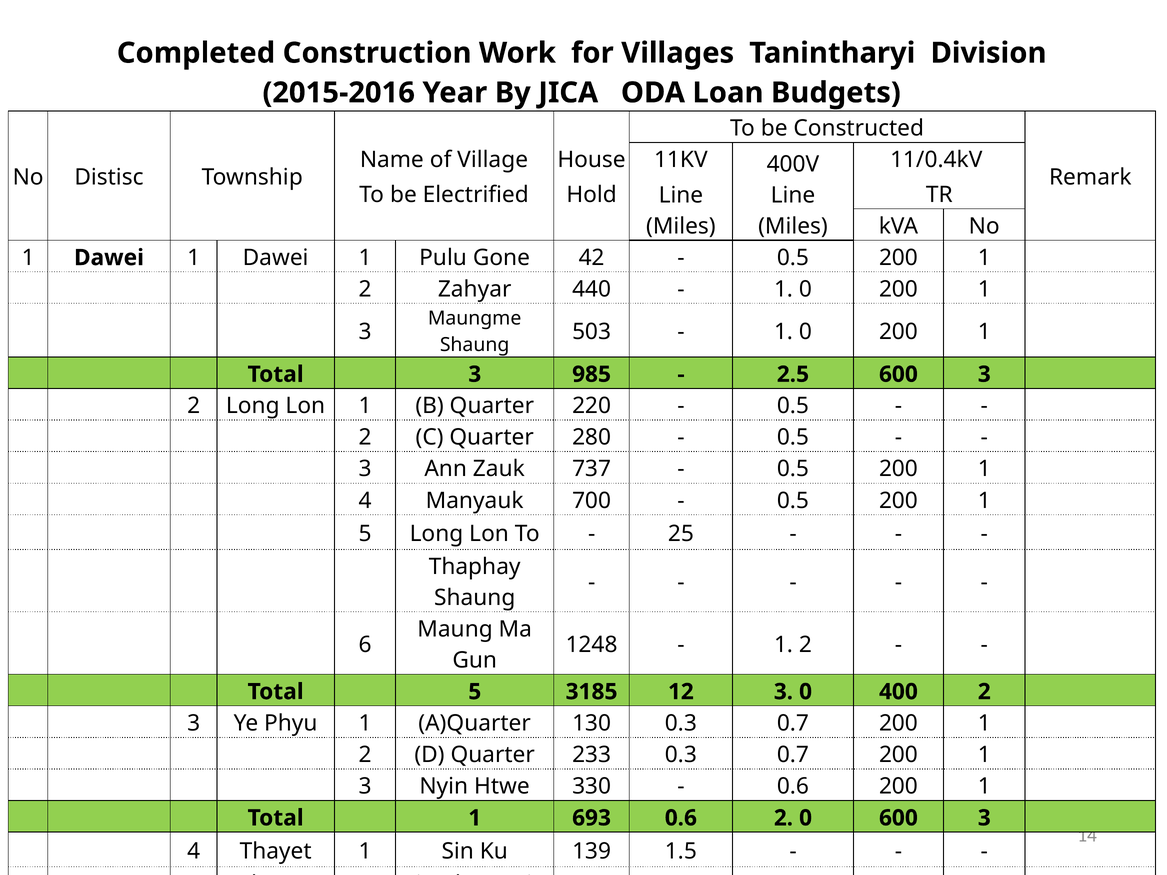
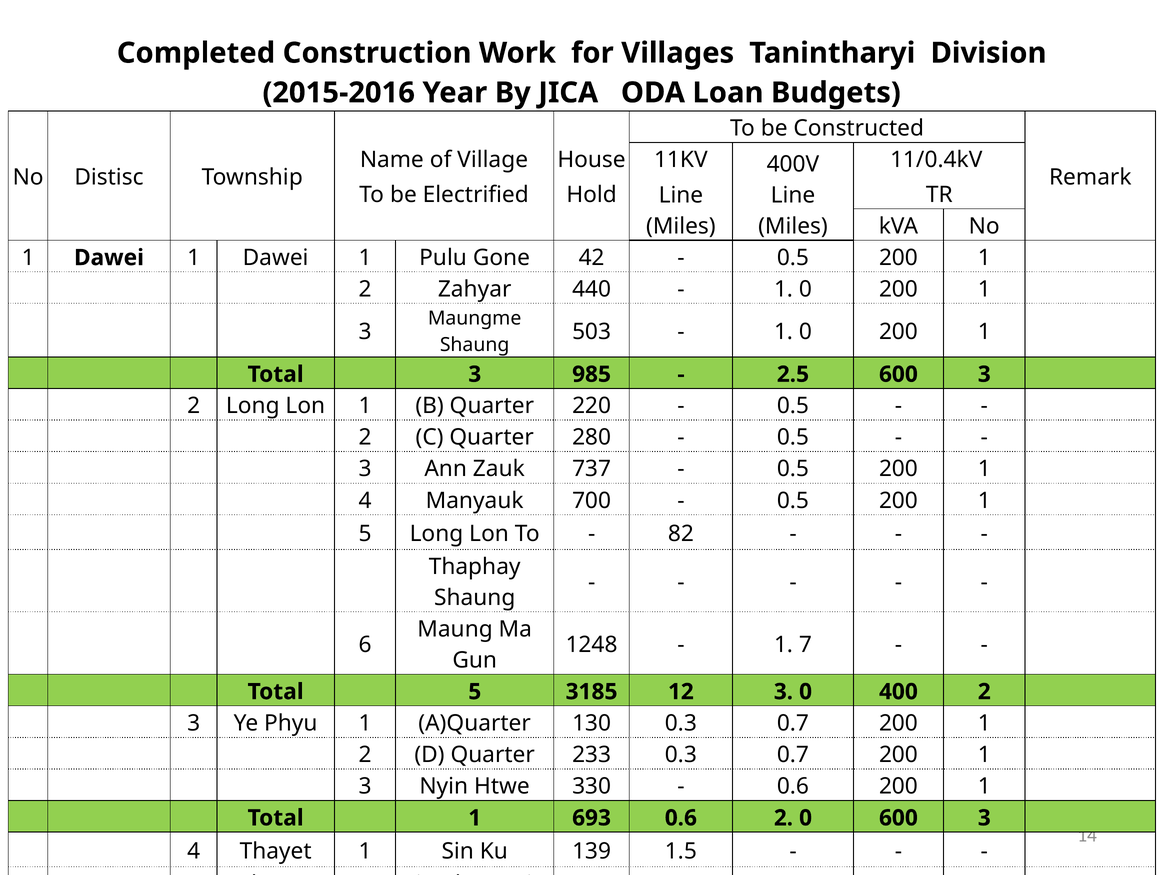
25: 25 -> 82 (681, 534)
2: 2 -> 7 (805, 645)
